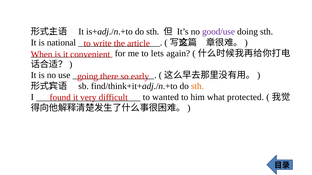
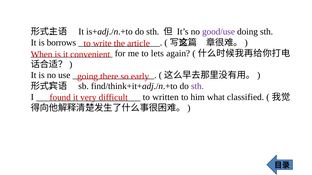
national: national -> borrows (61, 43)
sth colour: orange -> purple (197, 86)
wanted: wanted -> written (166, 97)
protected: protected -> classified (246, 97)
